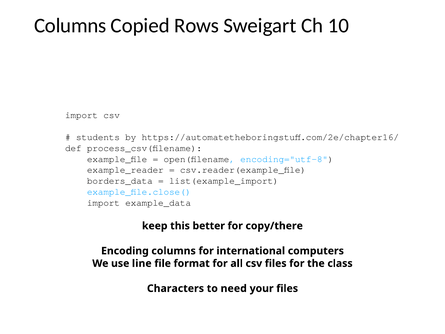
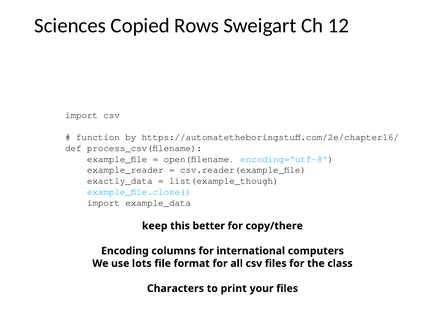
Columns: Columns -> Sciences (70, 26)
10: 10 -> 12 (338, 26)
students: students -> function (98, 137)
borders_data: borders_data -> exactly_data (120, 181)
list(example_import: list(example_import -> list(example_though (224, 181)
line: line -> lots (142, 263)
need: need -> print (234, 288)
